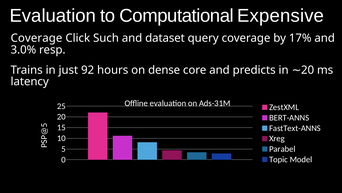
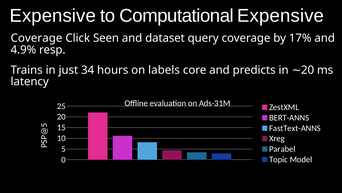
Evaluation: Evaluation -> Expensive (53, 16)
Such: Such -> Seen (106, 38)
3.0%: 3.0% -> 4.9% (23, 50)
92: 92 -> 34 (88, 70)
dense: dense -> labels (164, 70)
